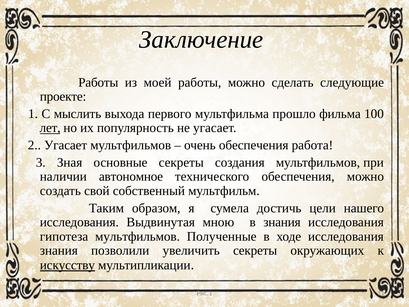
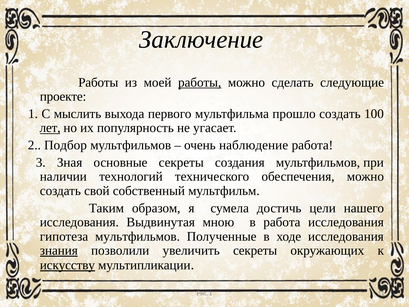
работы underline: none -> present (200, 82)
прошло фильма: фильма -> создать (340, 114)
2 Угасает: Угасает -> Подбор (66, 145)
очень обеспечения: обеспечения -> наблюдение (254, 145)
автономное: автономное -> технологий (131, 177)
в знания: знания -> работа (282, 222)
знания underline: none -> present (59, 250)
